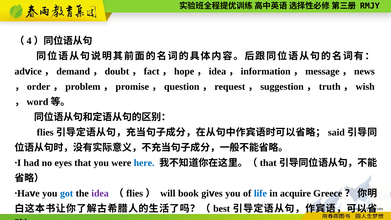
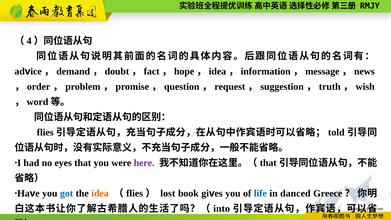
said: said -> told (336, 132)
here colour: blue -> purple (144, 163)
idea colour: purple -> orange (100, 193)
will: will -> lost (168, 193)
acquire: acquire -> danced (295, 193)
best: best -> into (222, 209)
